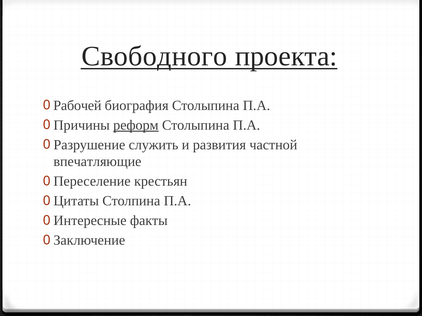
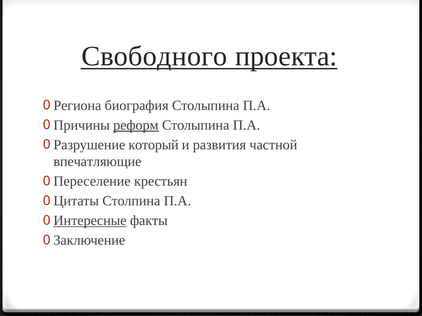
Рабочей: Рабочей -> Региона (77, 106)
служить: служить -> который (154, 145)
Интересные underline: none -> present (90, 221)
